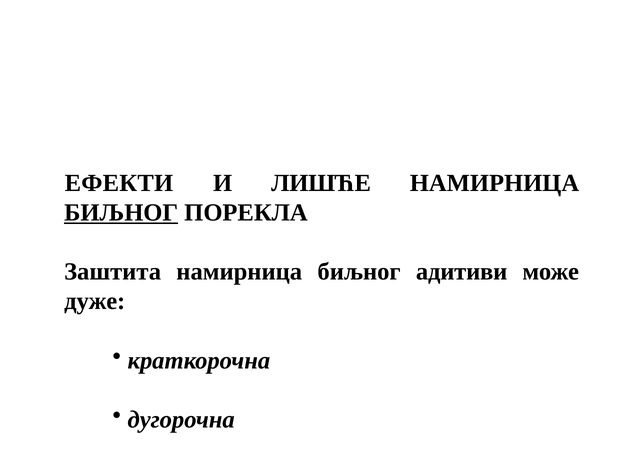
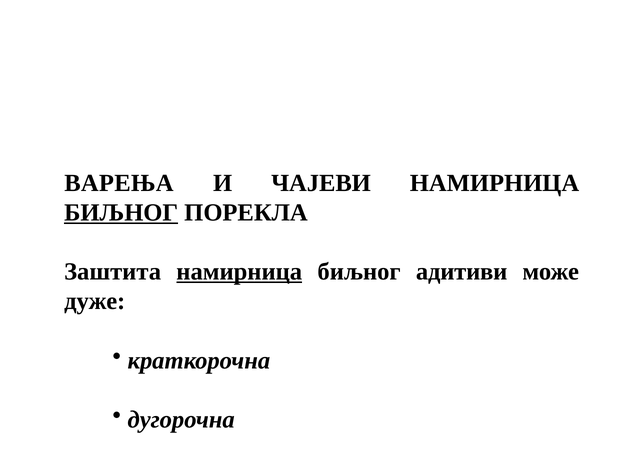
ЕФЕКТИ: ЕФЕКТИ -> ВАРЕЊА (119, 183)
ЛИШЋЕ: ЛИШЋЕ -> ЧАЈЕВИ (321, 183)
намирница underline: none -> present (239, 272)
